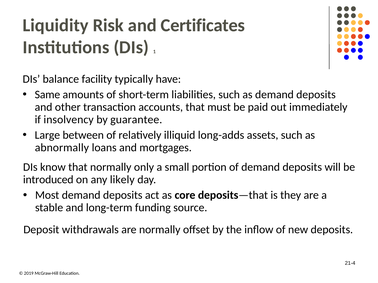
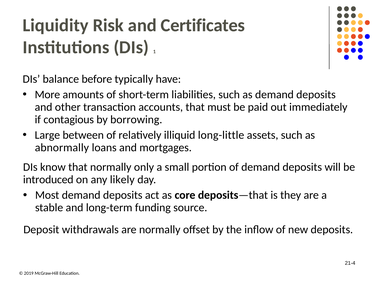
facility: facility -> before (97, 79)
Same: Same -> More (47, 95)
insolvency: insolvency -> contagious (69, 120)
guarantee: guarantee -> borrowing (136, 120)
long-adds: long-adds -> long-little (221, 135)
